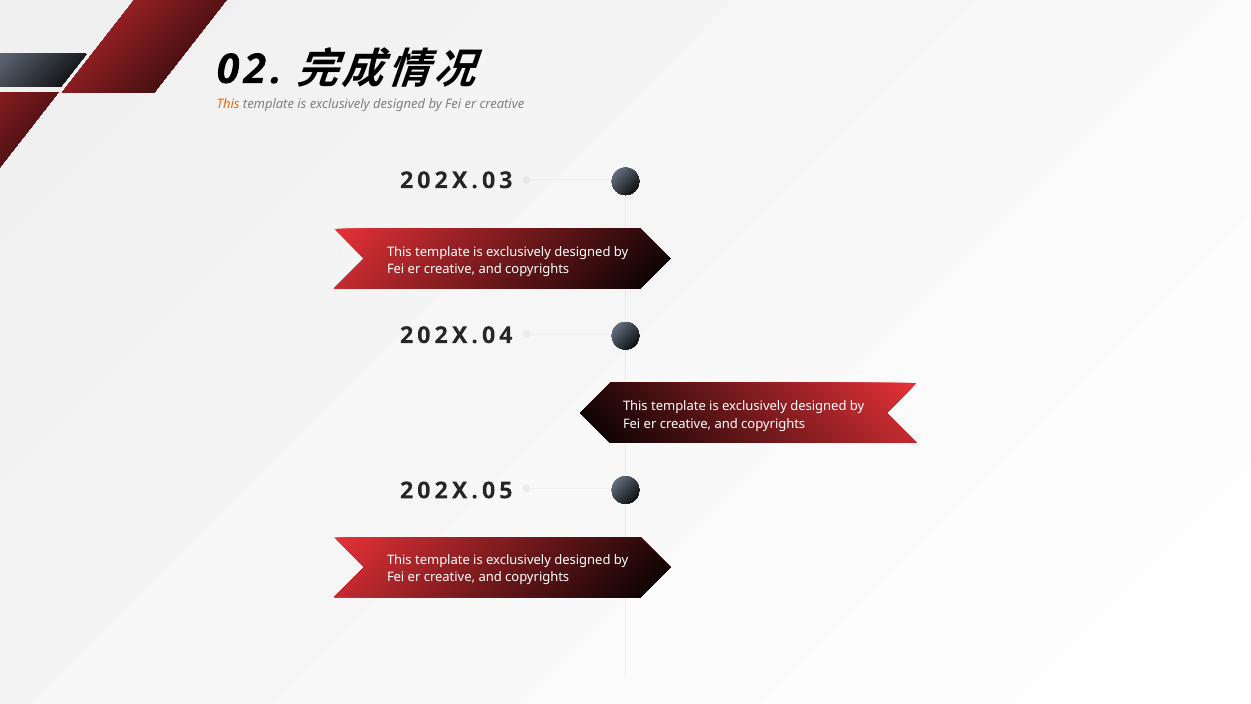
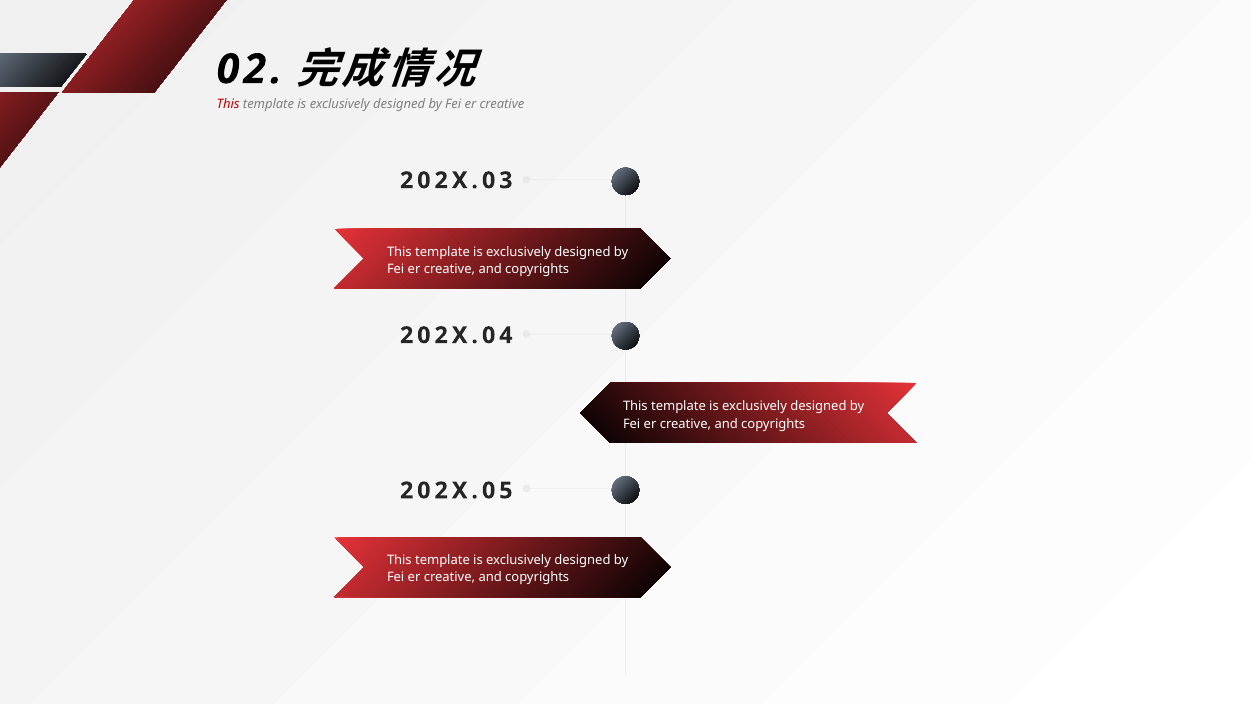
This colour: orange -> red (228, 104)
